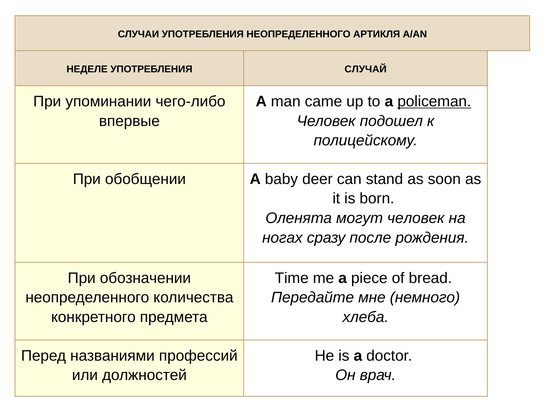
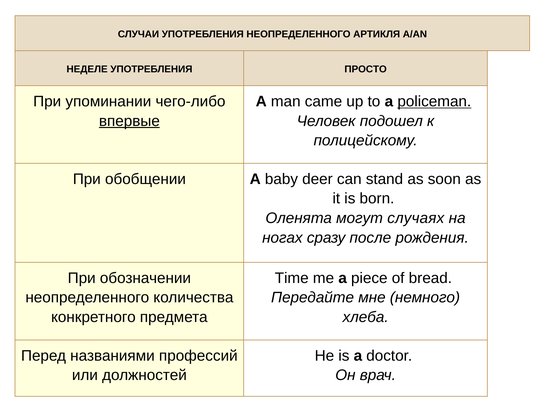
СЛУЧАЙ: СЛУЧАЙ -> ПРОСТО (366, 69)
впервые underline: none -> present (129, 121)
могут человек: человек -> случаях (416, 218)
